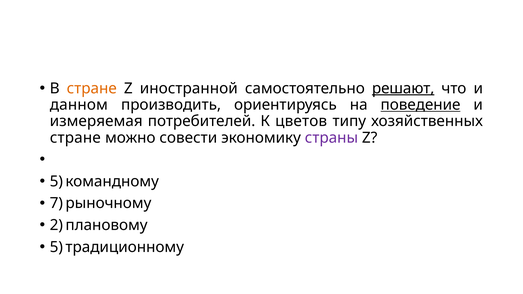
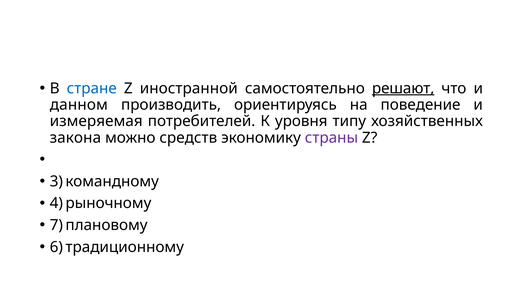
стране colour: orange -> blue (92, 88)
поведение underline: present -> none (421, 105)
цветов: цветов -> уровня (301, 121)
стране: стране -> закона (75, 138)
совести: совести -> средств (188, 138)
5: 5 -> 3 (56, 182)
7: 7 -> 4 (56, 203)
2: 2 -> 7 (56, 225)
5: 5 -> 6 (56, 247)
